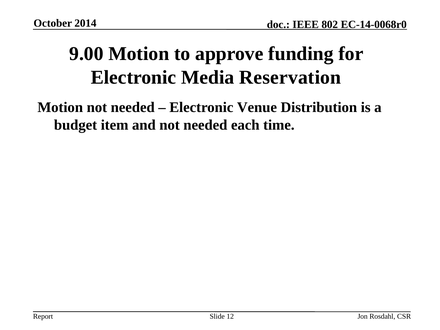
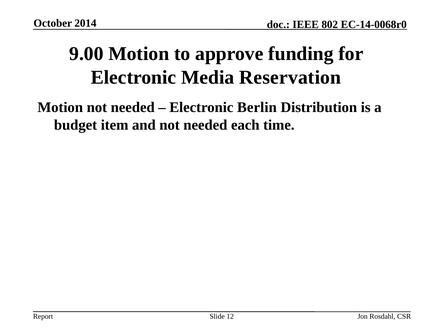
Venue: Venue -> Berlin (257, 107)
